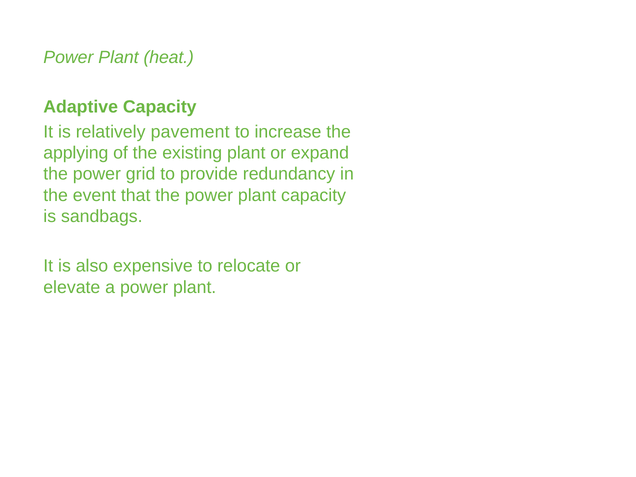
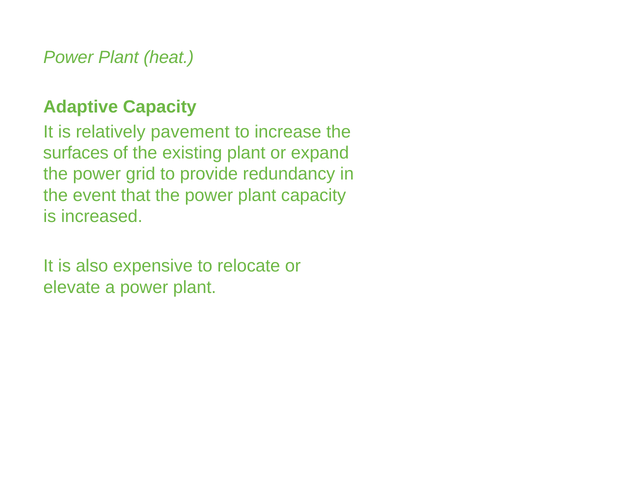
applying: applying -> surfaces (76, 153)
sandbags: sandbags -> increased (102, 217)
